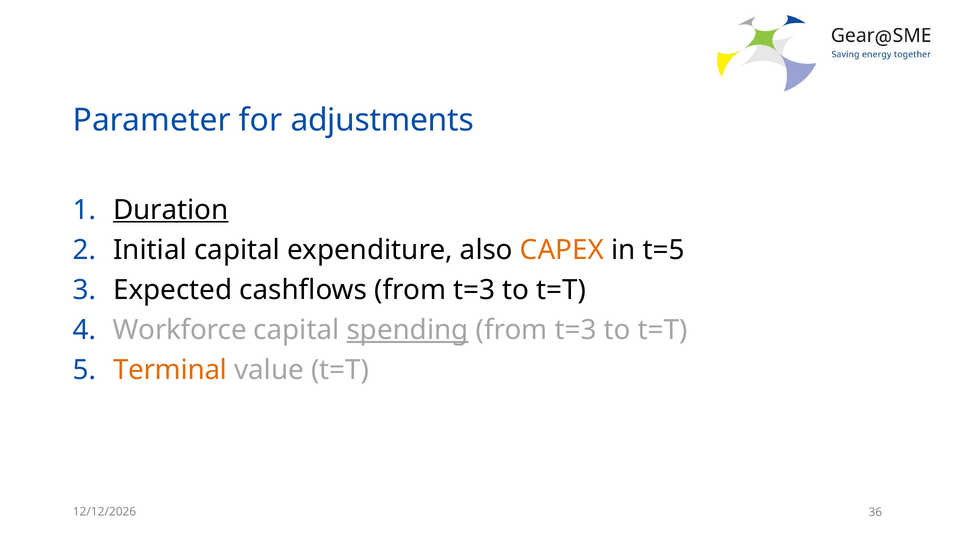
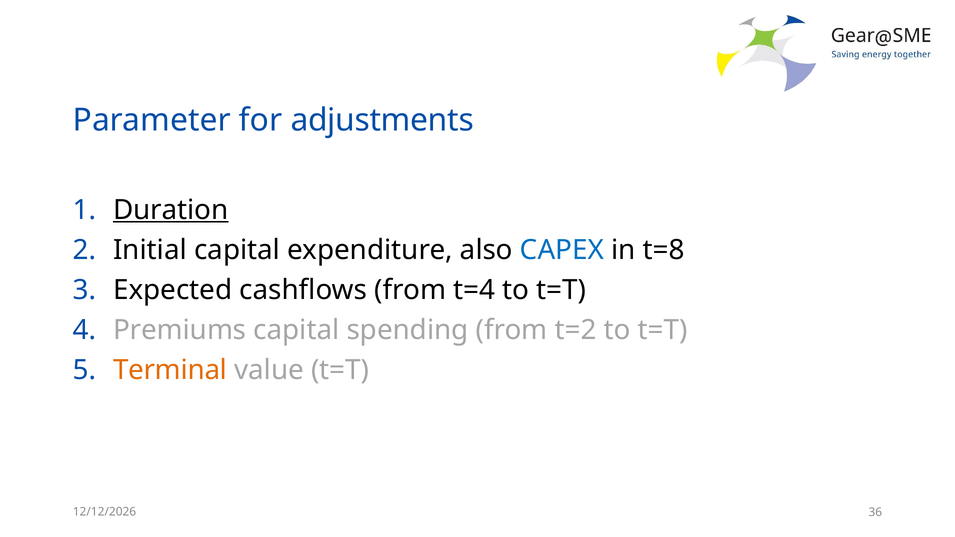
CAPEX colour: orange -> blue (562, 250)
t=5: t=5 -> t=8 (664, 250)
cashflows from t=3: t=3 -> t=4 (474, 290)
Workforce: Workforce -> Premiums (180, 330)
spending underline: present -> none (408, 330)
t=3: t=3 -> t=2 (576, 330)
